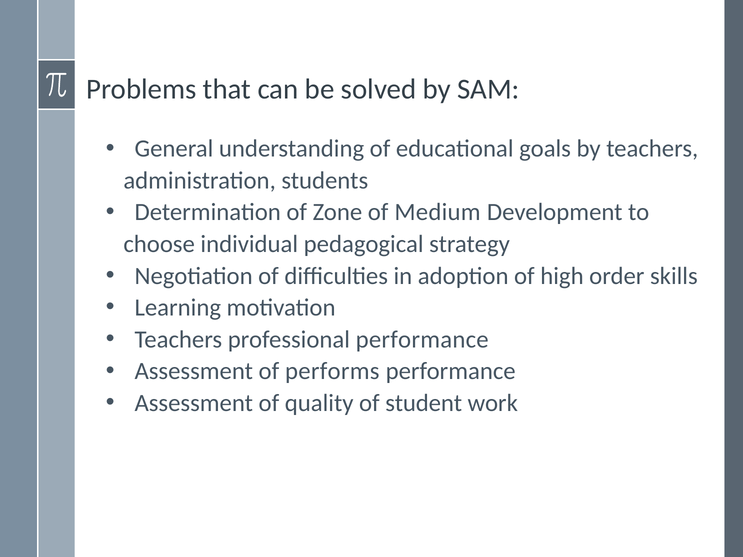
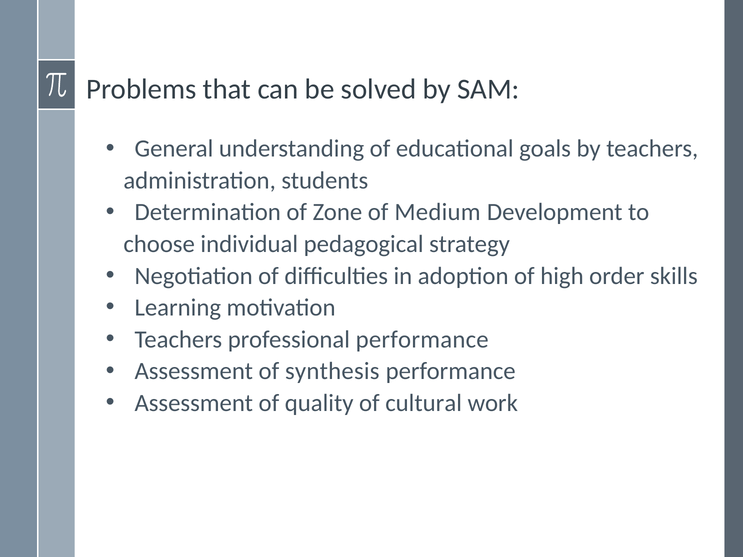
performs: performs -> synthesis (332, 371)
student: student -> cultural (424, 403)
